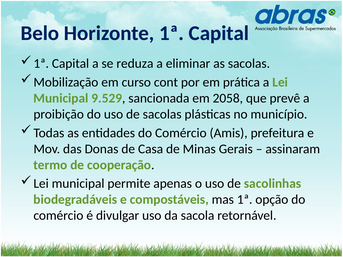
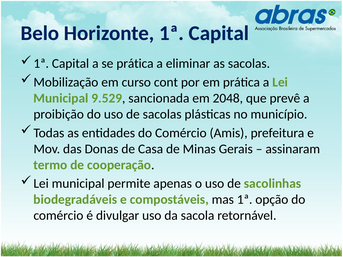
se reduza: reduza -> prática (135, 64)
2058: 2058 -> 2048 (228, 98)
